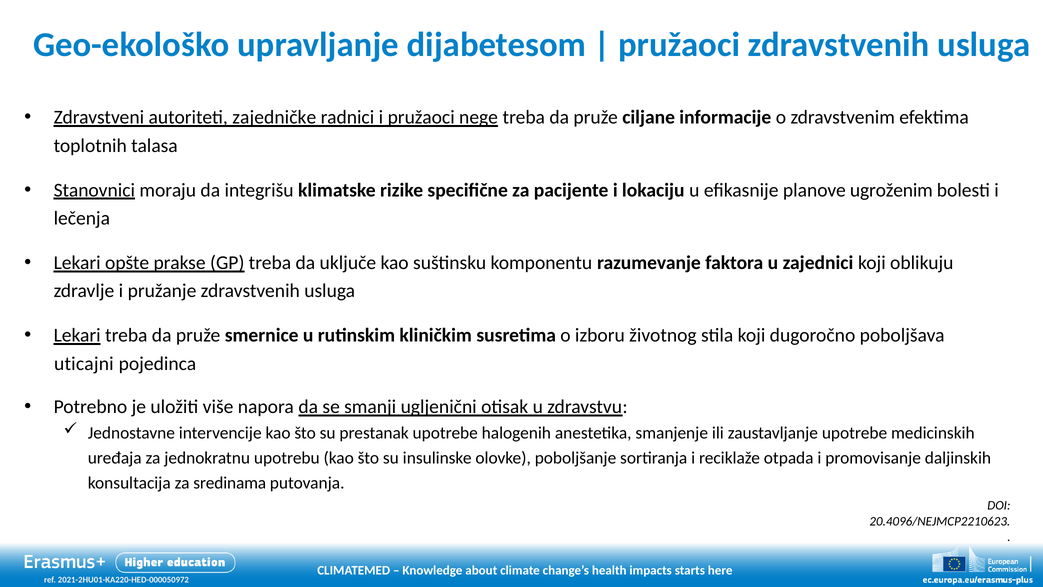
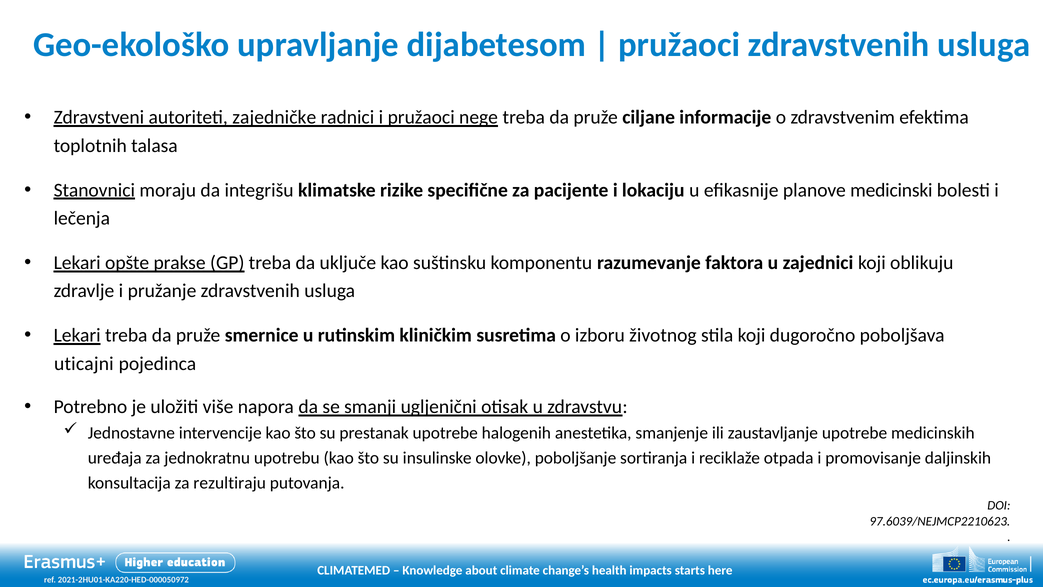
ugroženim: ugroženim -> medicinski (891, 190)
sredinama: sredinama -> rezultiraju (230, 483)
20.4096/NEJMCP2210623: 20.4096/NEJMCP2210623 -> 97.6039/NEJMCP2210623 (940, 521)
